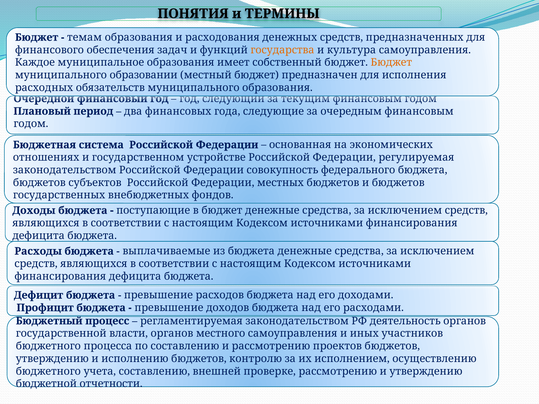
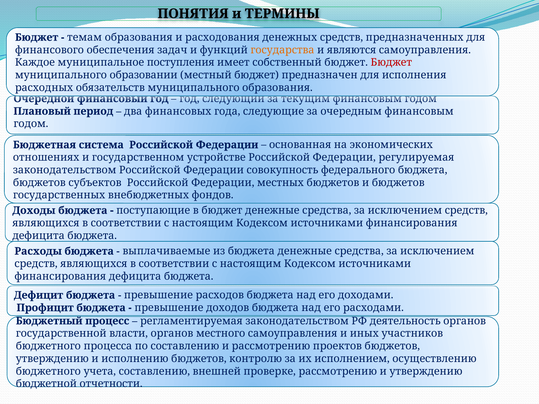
культура: культура -> являются (352, 50)
муниципальное образования: образования -> поступления (181, 63)
Бюджет colour: orange -> red (391, 63)
